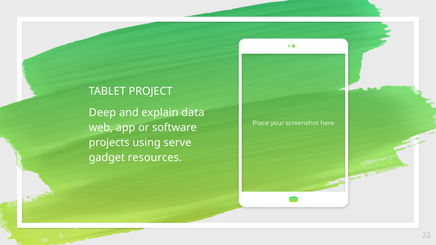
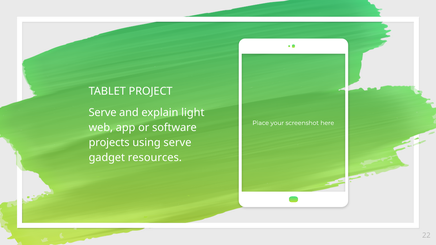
Deep: Deep -> Serve (103, 113)
data: data -> light (193, 113)
